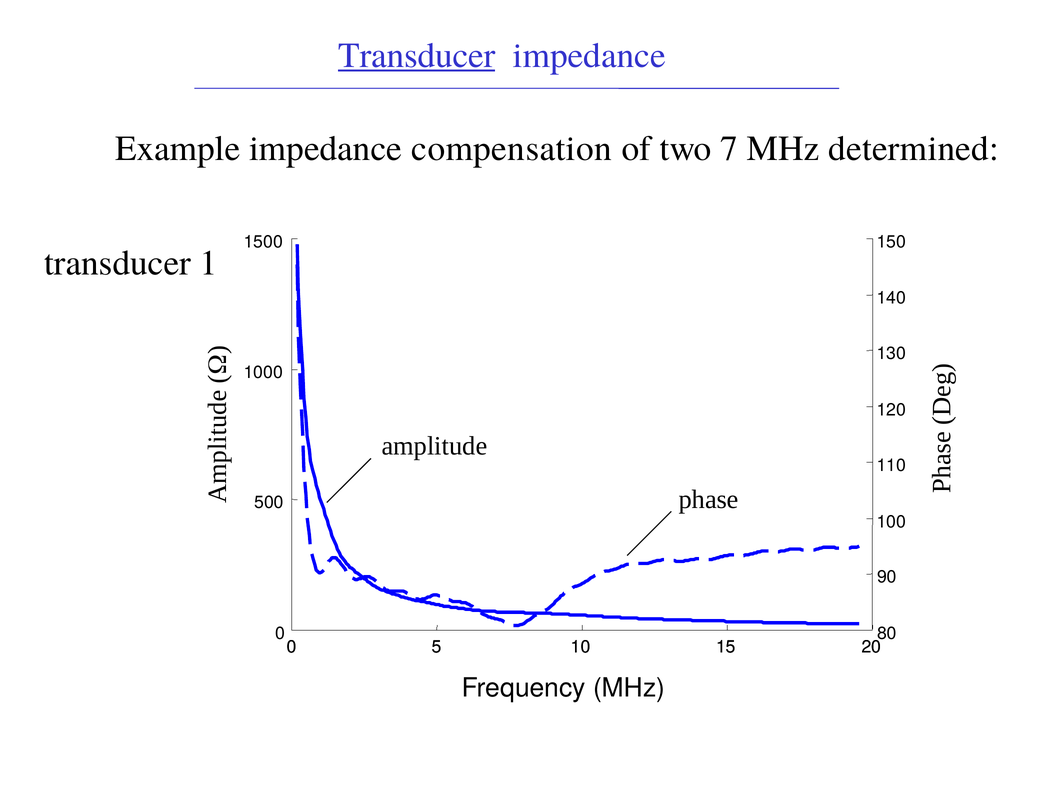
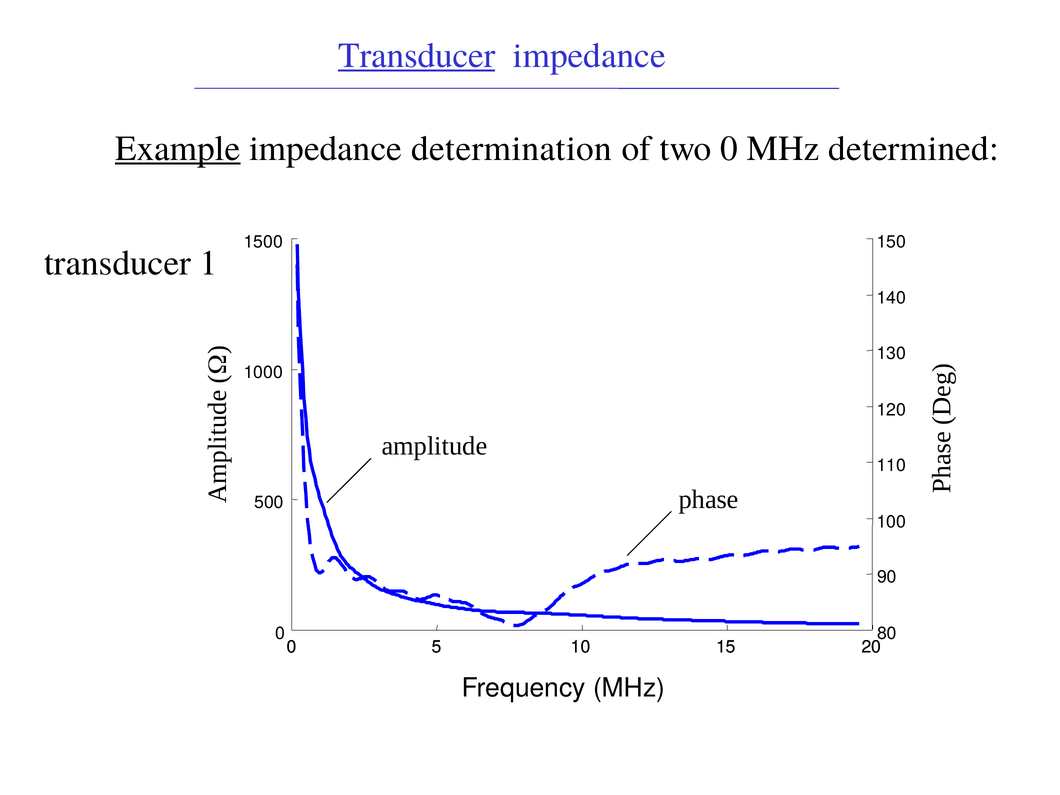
Example underline: none -> present (178, 148)
compensation: compensation -> determination (512, 148)
two 7: 7 -> 0 (729, 148)
